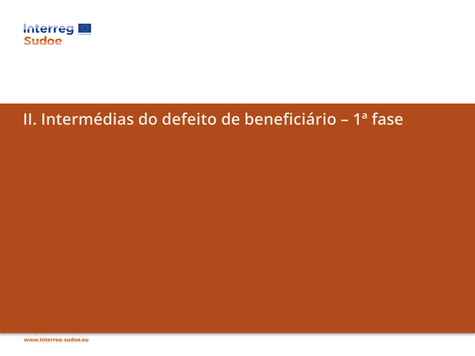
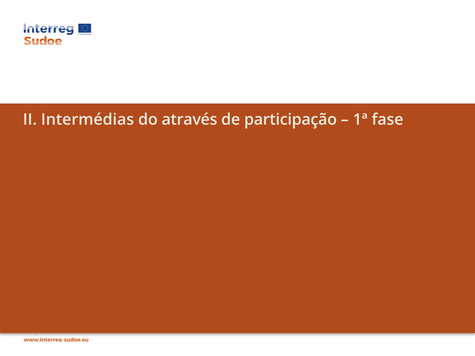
defeito: defeito -> através (190, 120)
beneficiário: beneficiário -> participação (291, 120)
